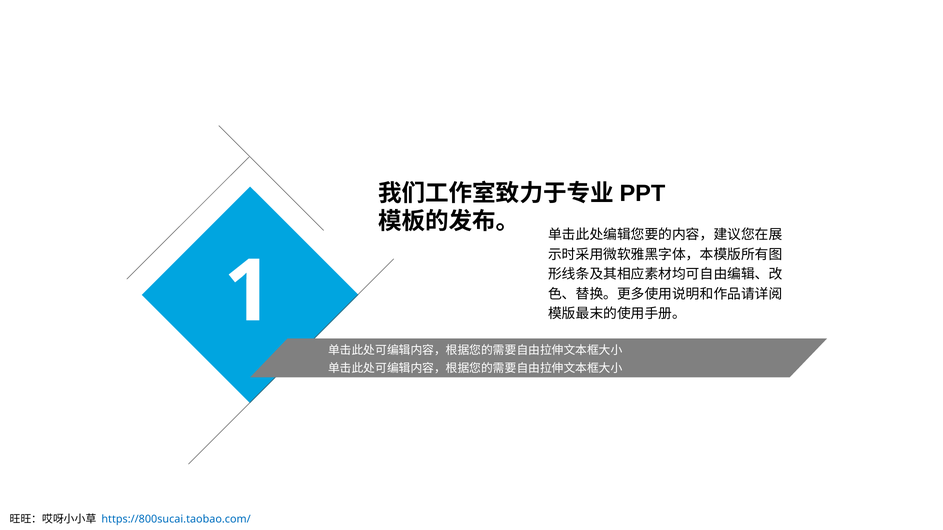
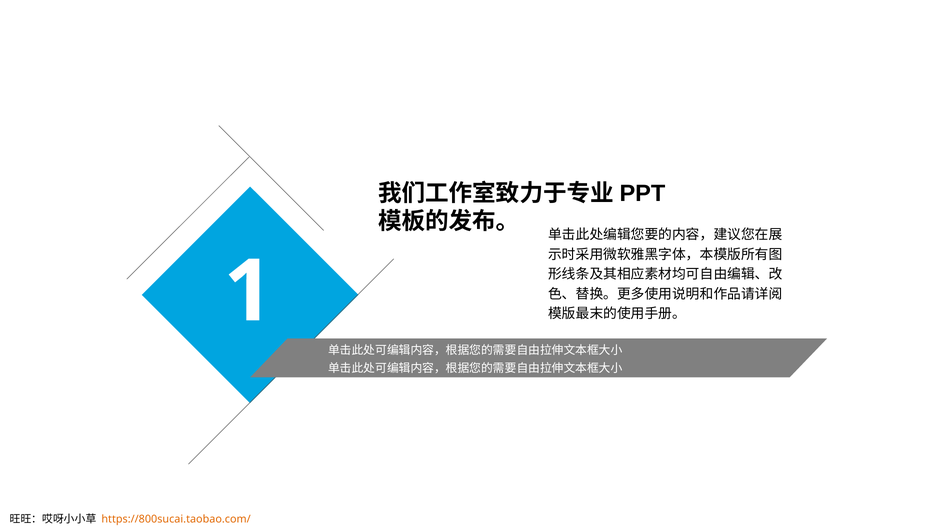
https://800sucai.taobao.com/ colour: blue -> orange (176, 520)
